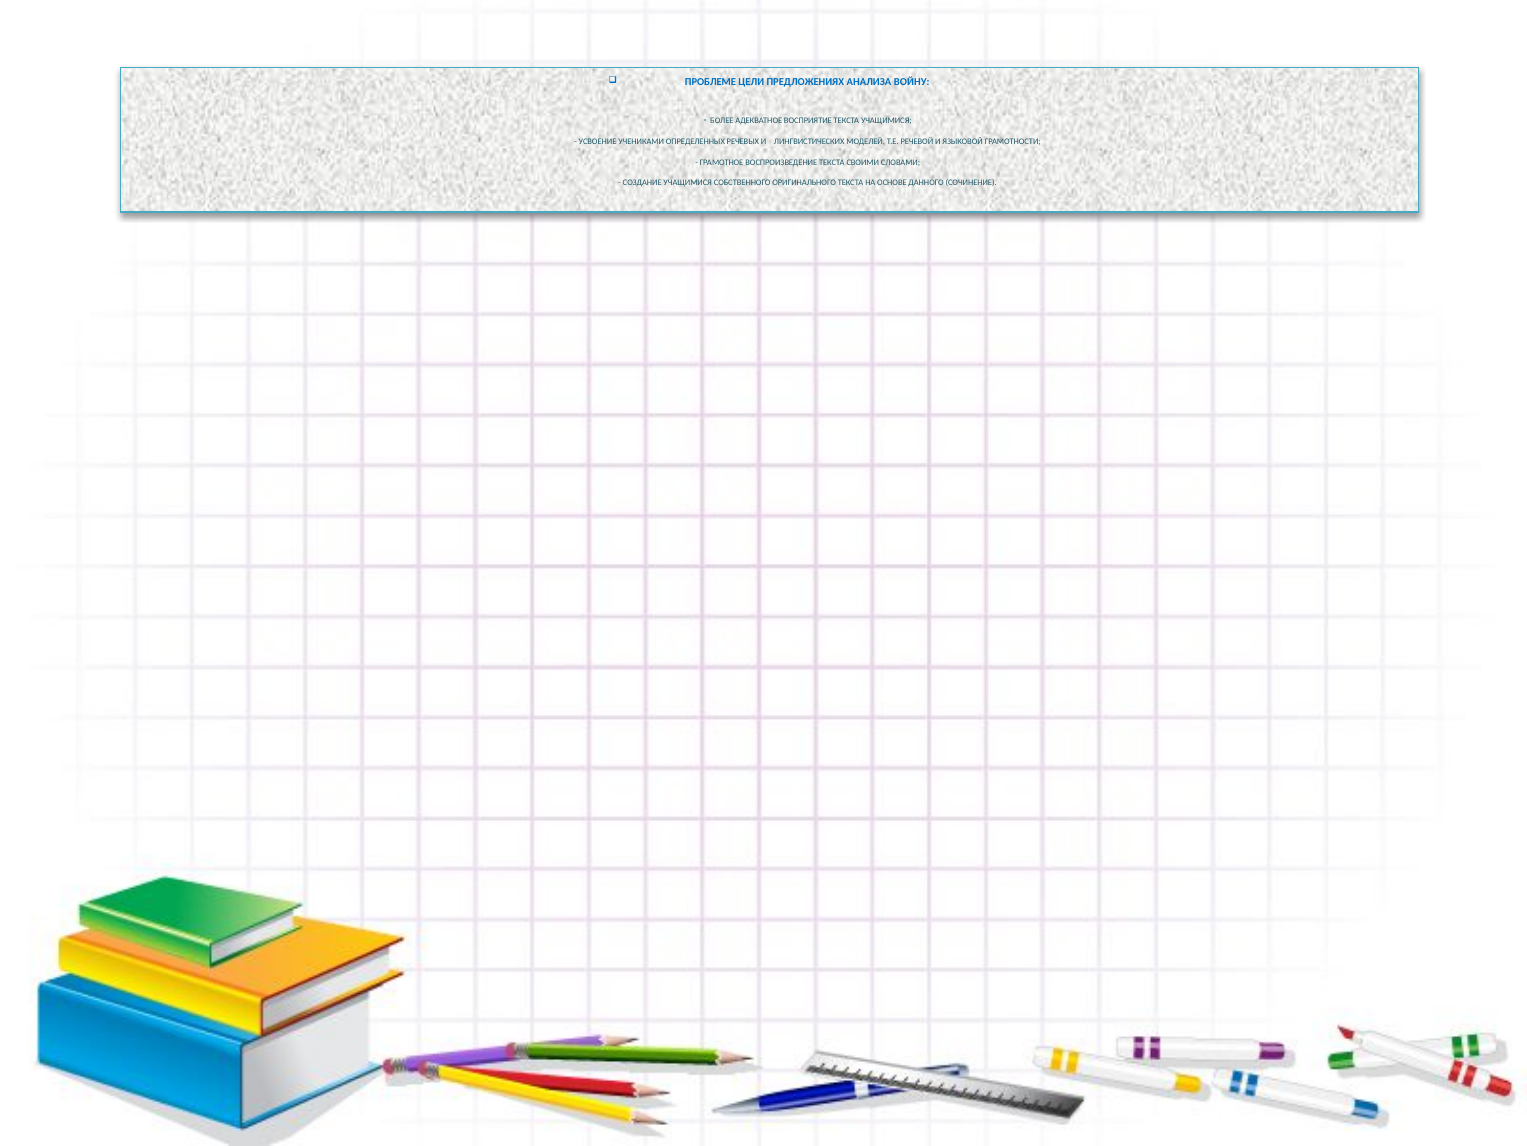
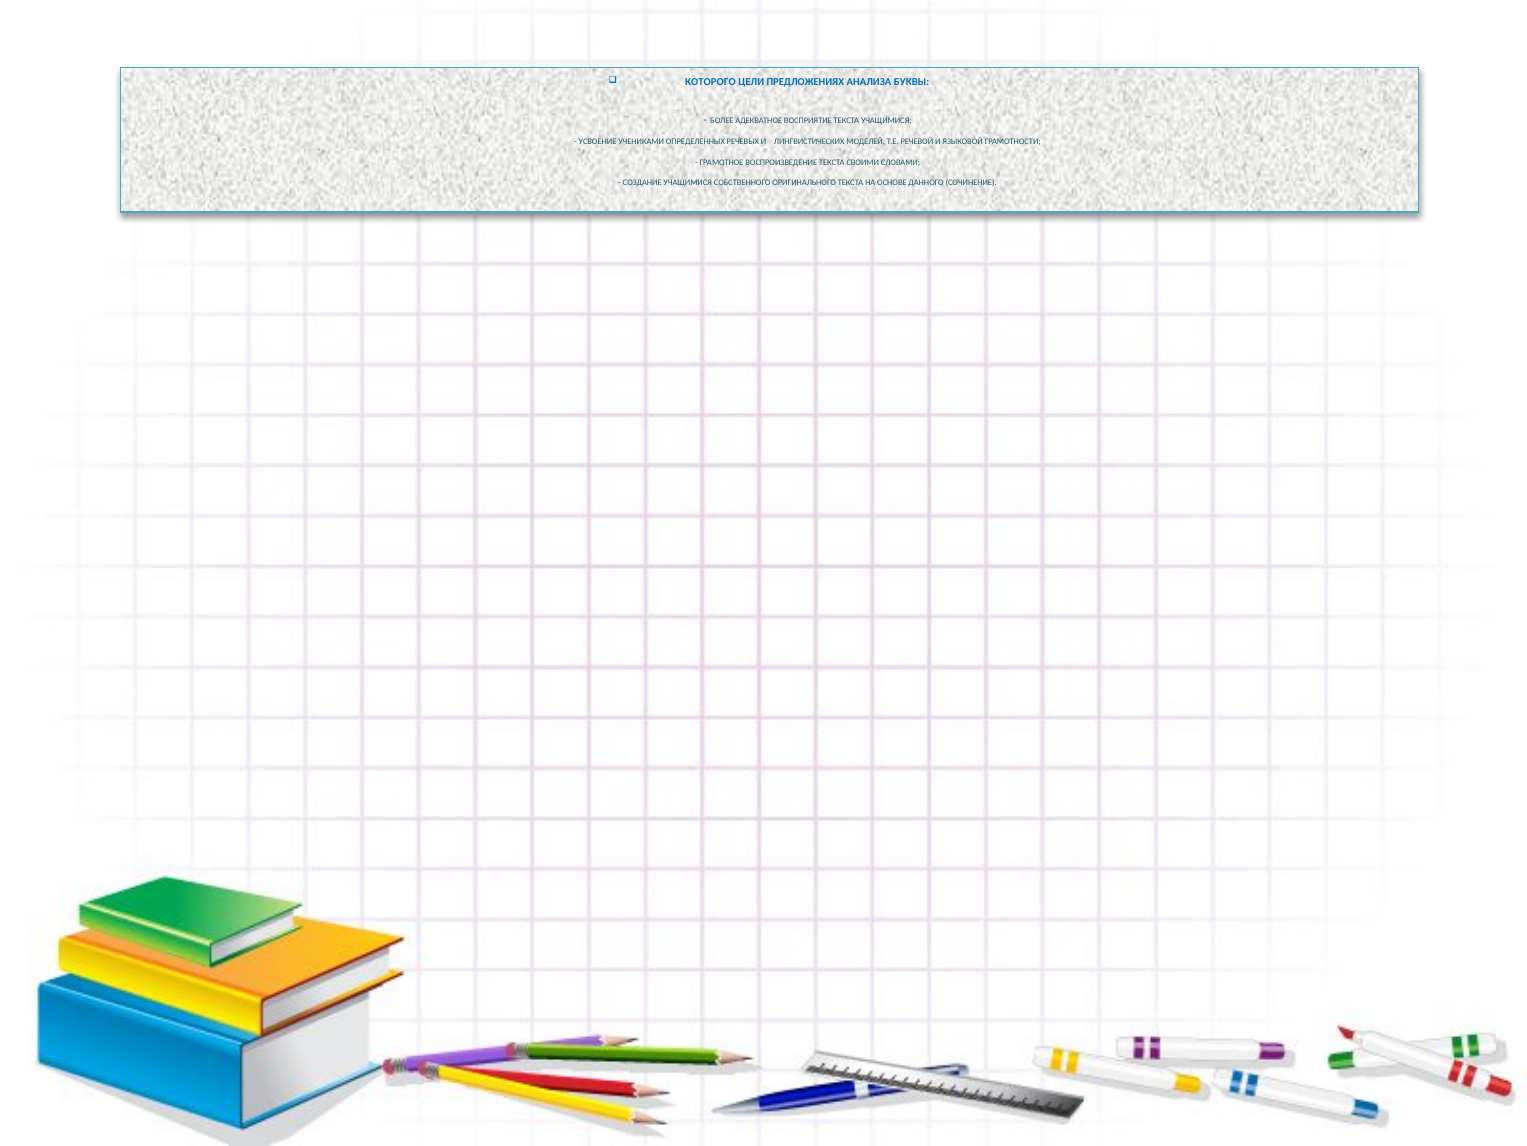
ПРОБЛЕМЕ: ПРОБЛЕМЕ -> КОТОРОГО (710, 82)
ВОЙНУ: ВОЙНУ -> БУКВЫ (912, 82)
